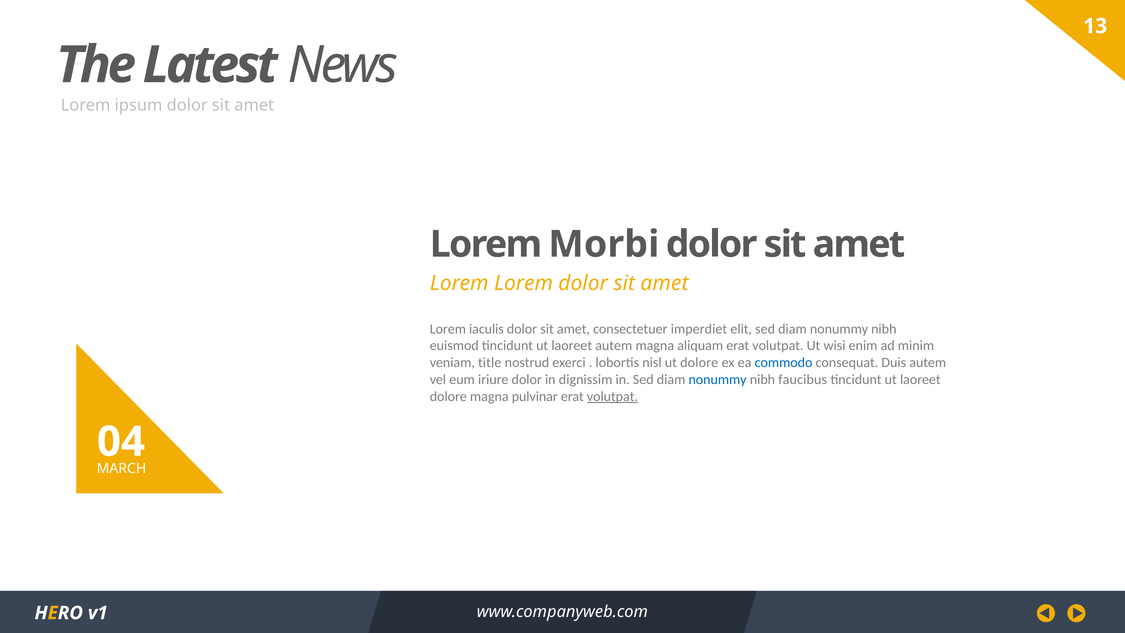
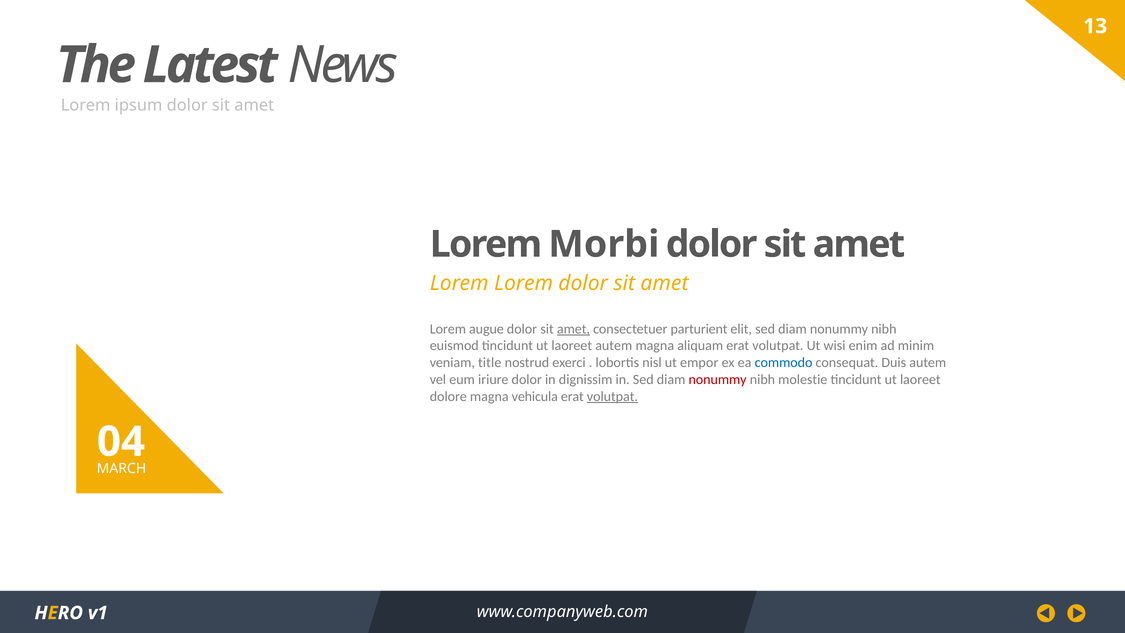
iaculis: iaculis -> augue (486, 329)
amet underline: none -> present (573, 329)
imperdiet: imperdiet -> parturient (699, 329)
ut dolore: dolore -> empor (699, 363)
nonummy colour: blue -> red (718, 379)
faucibus: faucibus -> molestie (803, 379)
pulvinar: pulvinar -> vehicula (535, 396)
